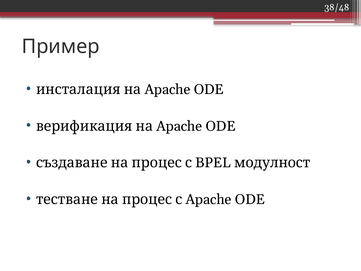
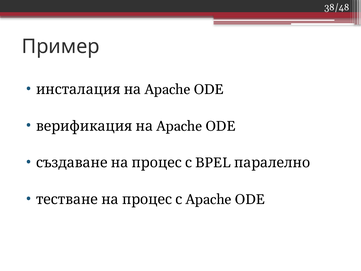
модулност: модулност -> паралелно (272, 163)
